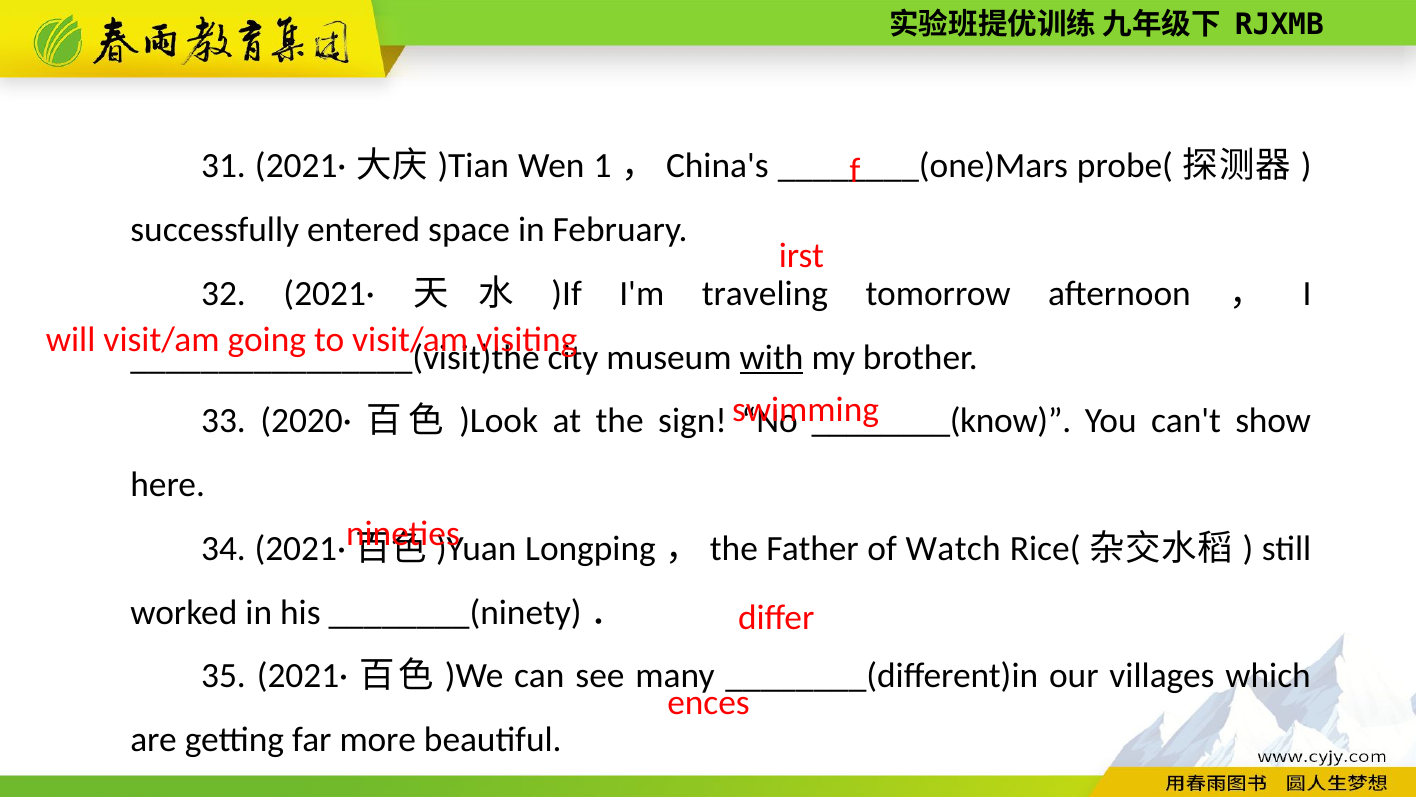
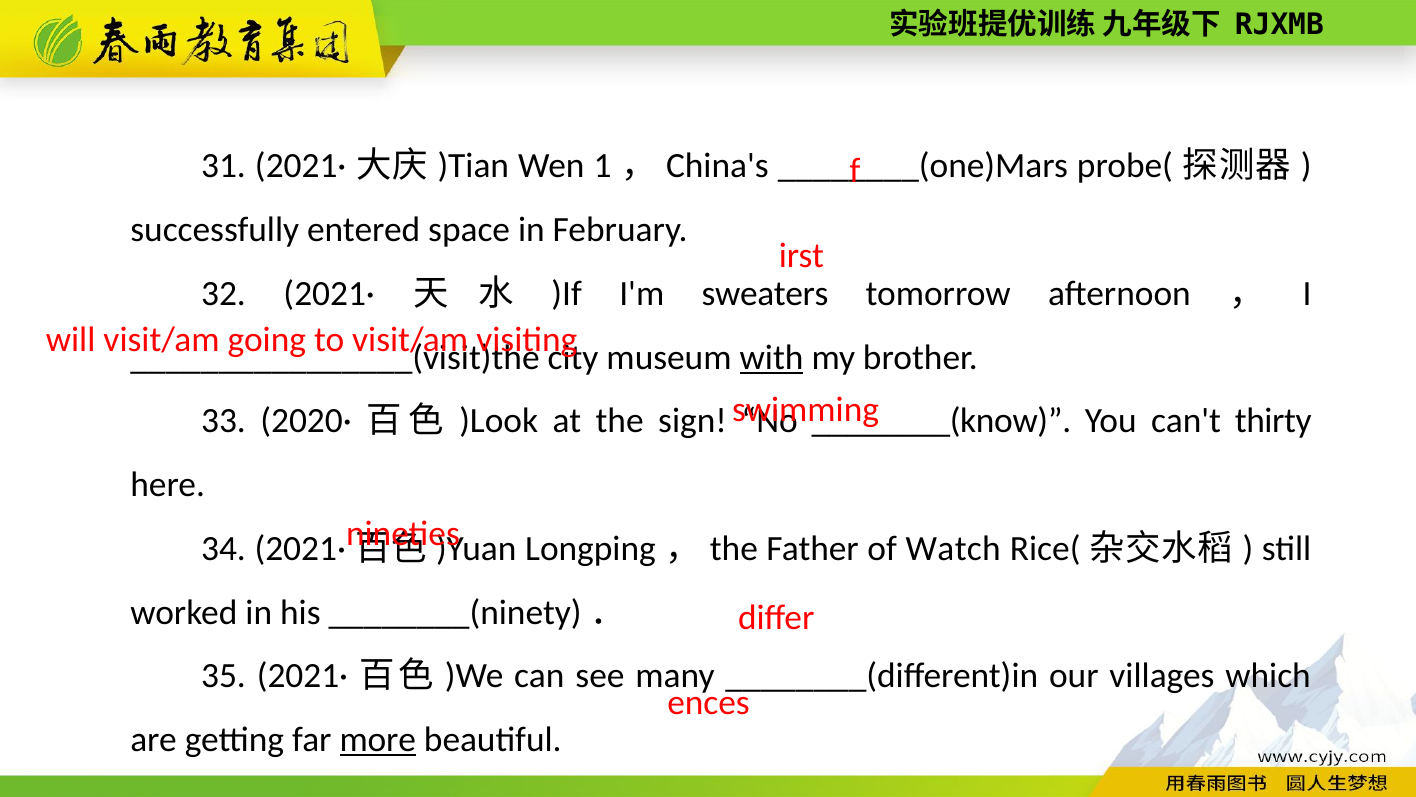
traveling: traveling -> sweaters (765, 294)
show: show -> thirty (1273, 421)
more underline: none -> present (378, 740)
